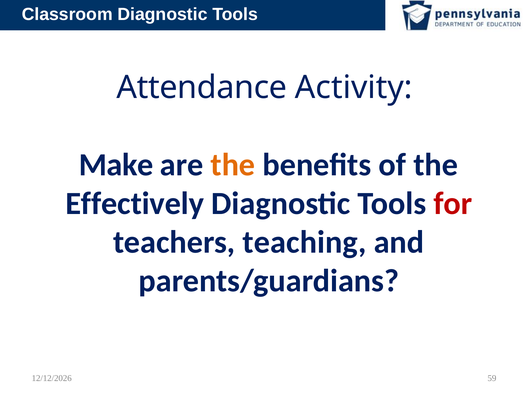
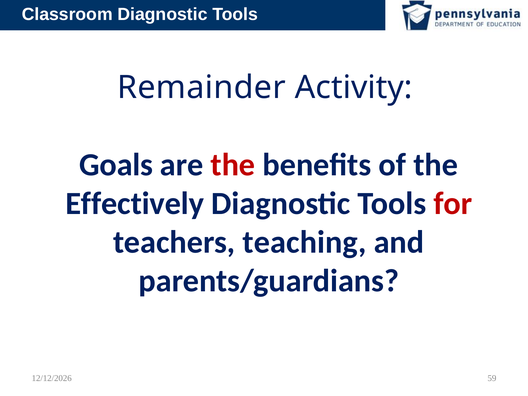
Attendance: Attendance -> Remainder (201, 87)
Make: Make -> Goals (116, 165)
the colour: orange -> red (233, 165)
